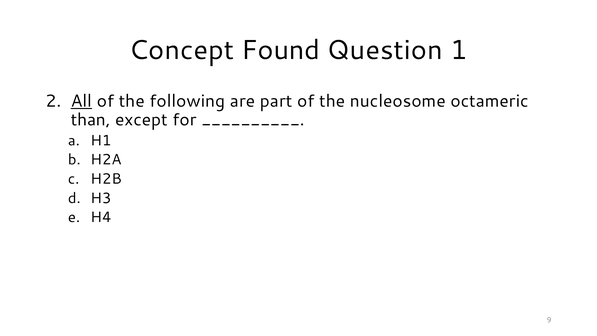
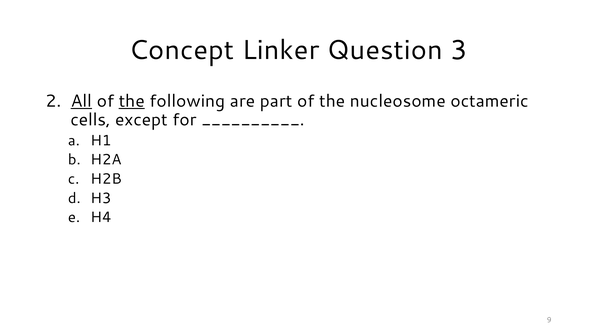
Found: Found -> Linker (281, 50)
1: 1 -> 3 (459, 50)
the underline: none -> present (132, 101)
than: than -> cells (91, 120)
